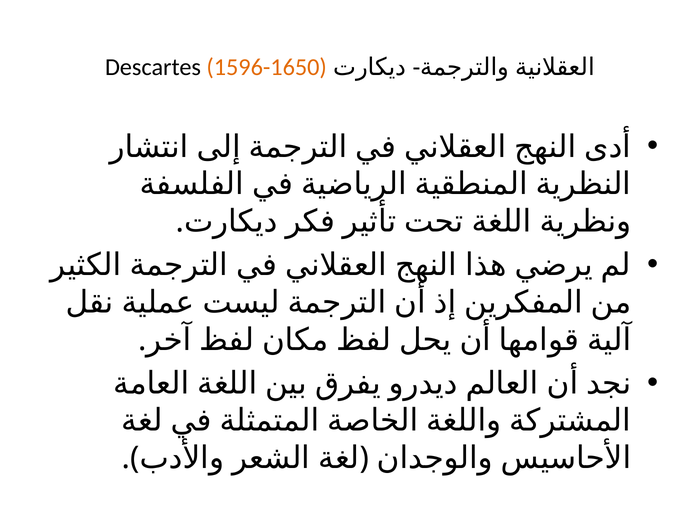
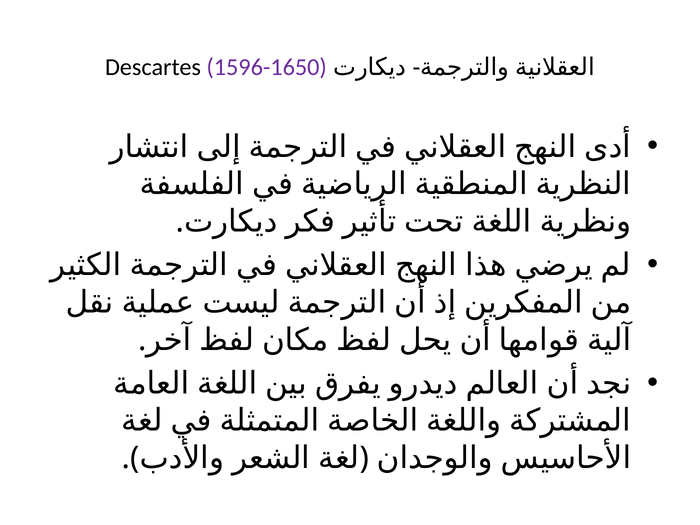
1596-1650 colour: orange -> purple (267, 67)
